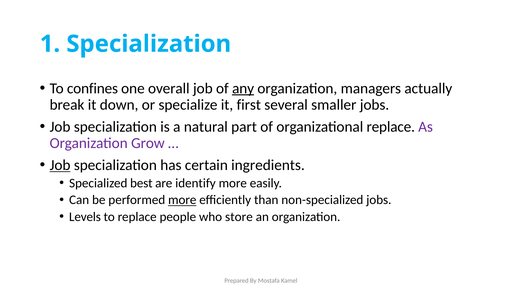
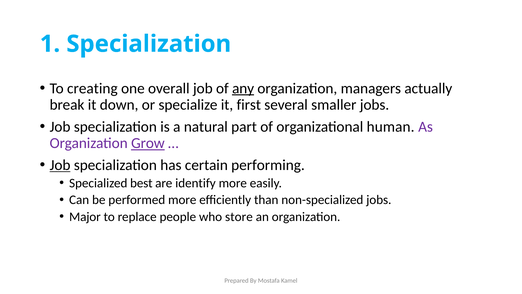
confines: confines -> creating (92, 88)
organizational replace: replace -> human (391, 127)
Grow underline: none -> present (148, 143)
ingredients: ingredients -> performing (268, 165)
more underline: present -> none (182, 200)
Levels: Levels -> Major (85, 217)
